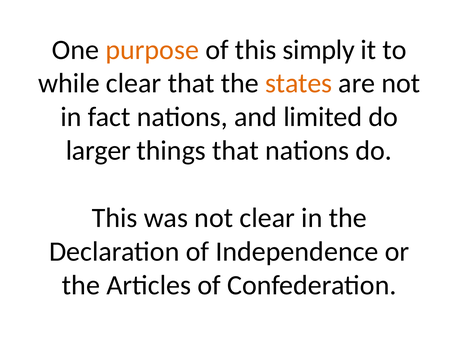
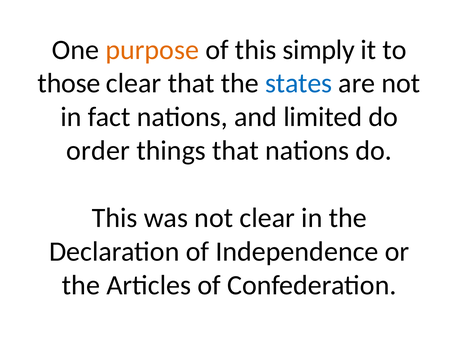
while: while -> those (69, 83)
states colour: orange -> blue (299, 83)
larger: larger -> order (98, 151)
